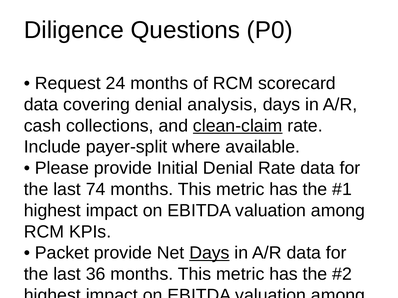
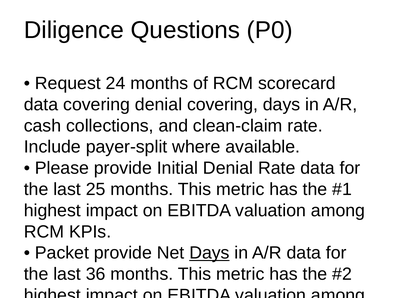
denial analysis: analysis -> covering (223, 105)
clean-claim underline: present -> none (238, 126)
74: 74 -> 25 (96, 190)
